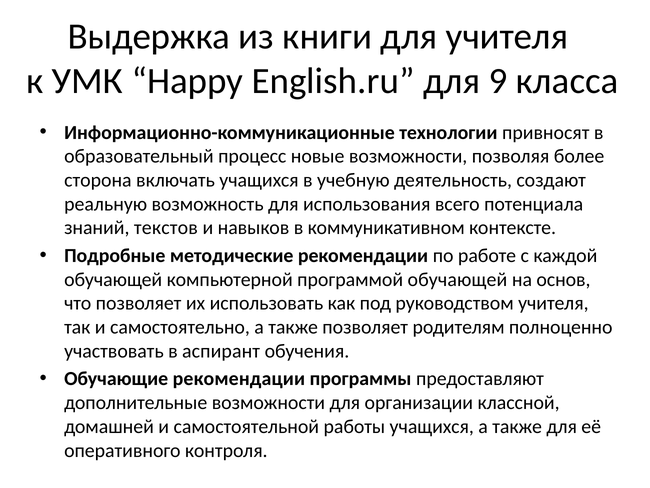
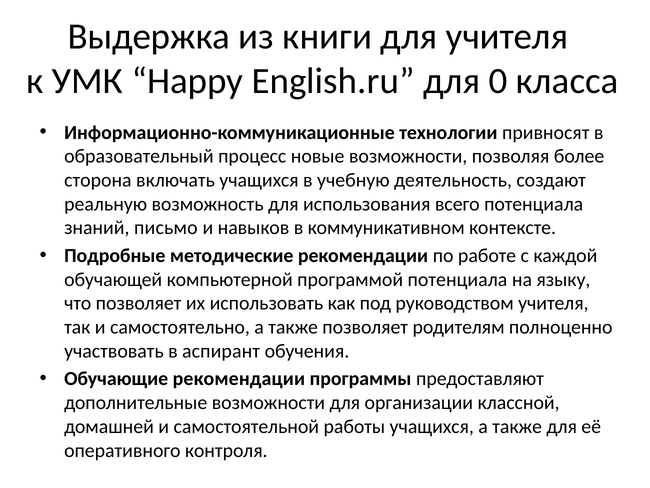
9: 9 -> 0 (498, 81)
текстов: текстов -> письмо (166, 228)
программой обучающей: обучающей -> потенциала (457, 279)
основ: основ -> языку (563, 279)
